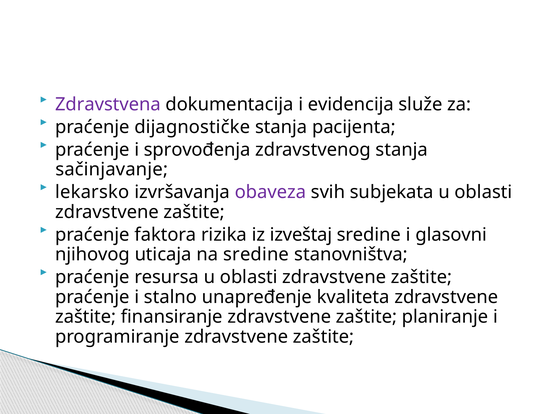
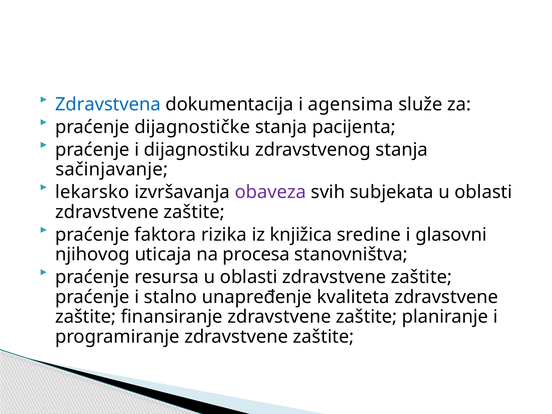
Zdravstvena colour: purple -> blue (108, 104)
evidencija: evidencija -> agensima (351, 104)
sprovođenja: sprovođenja -> dijagnostiku (197, 150)
izveštaj: izveštaj -> knjižica (301, 235)
na sredine: sredine -> procesa (256, 254)
